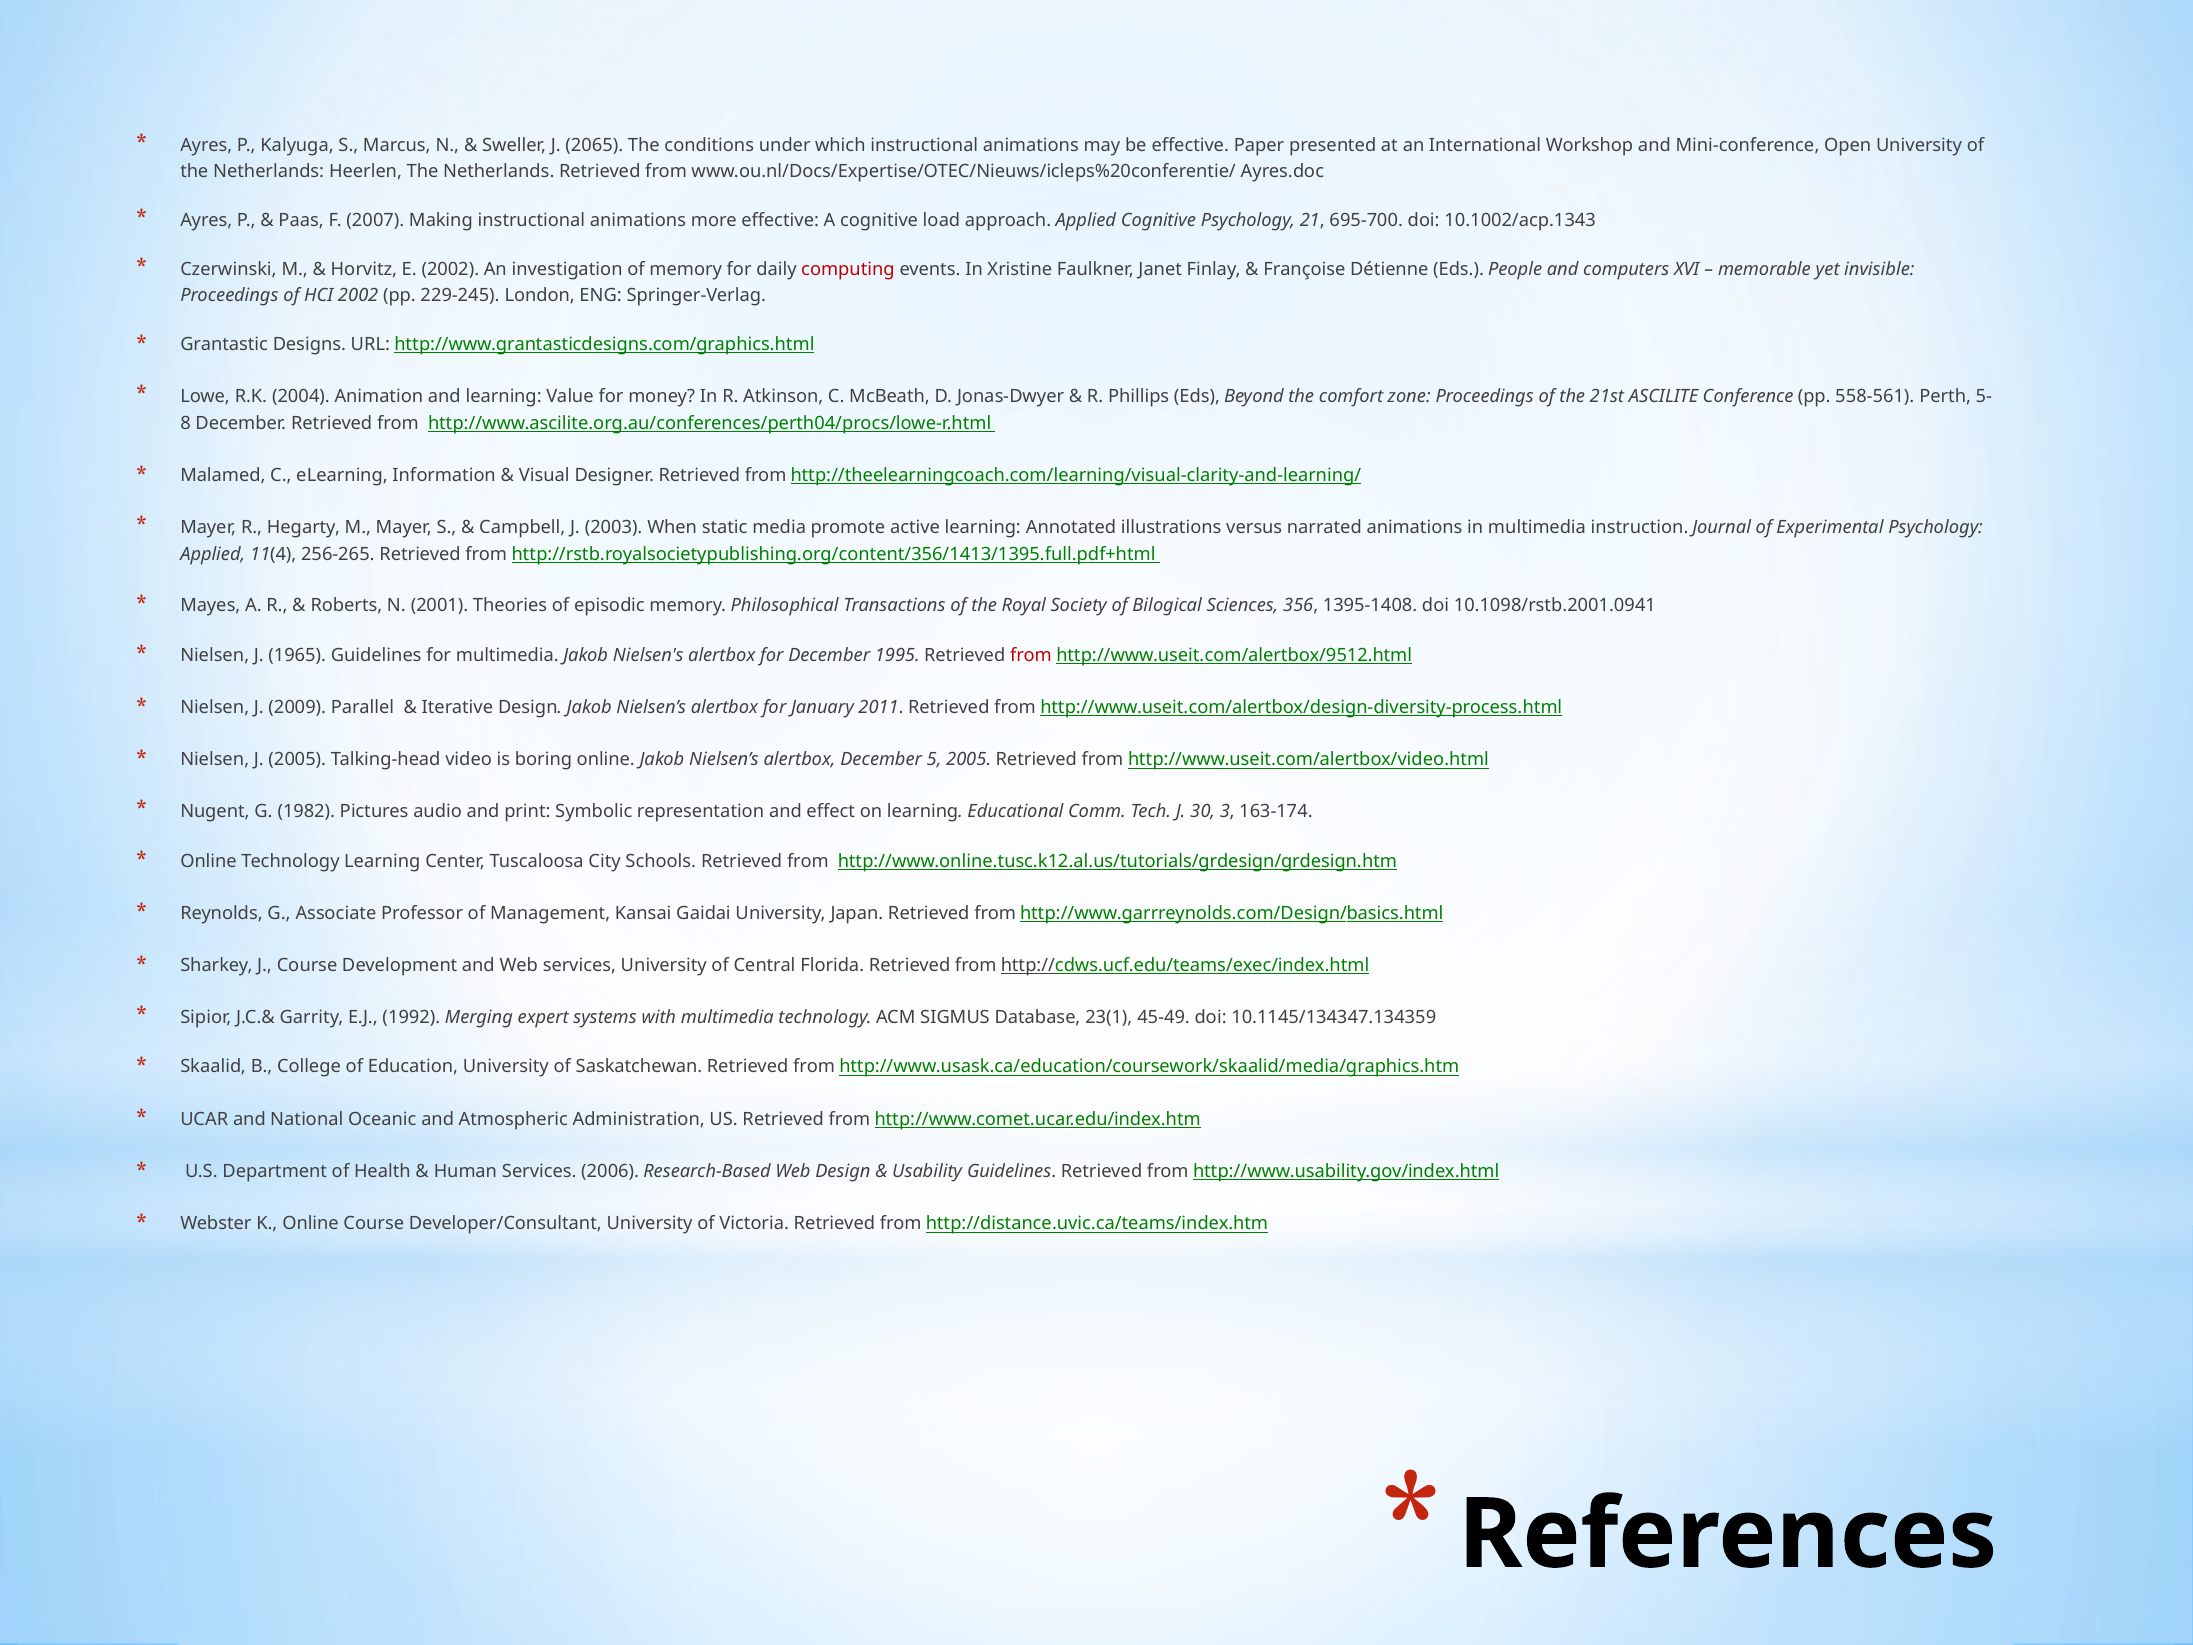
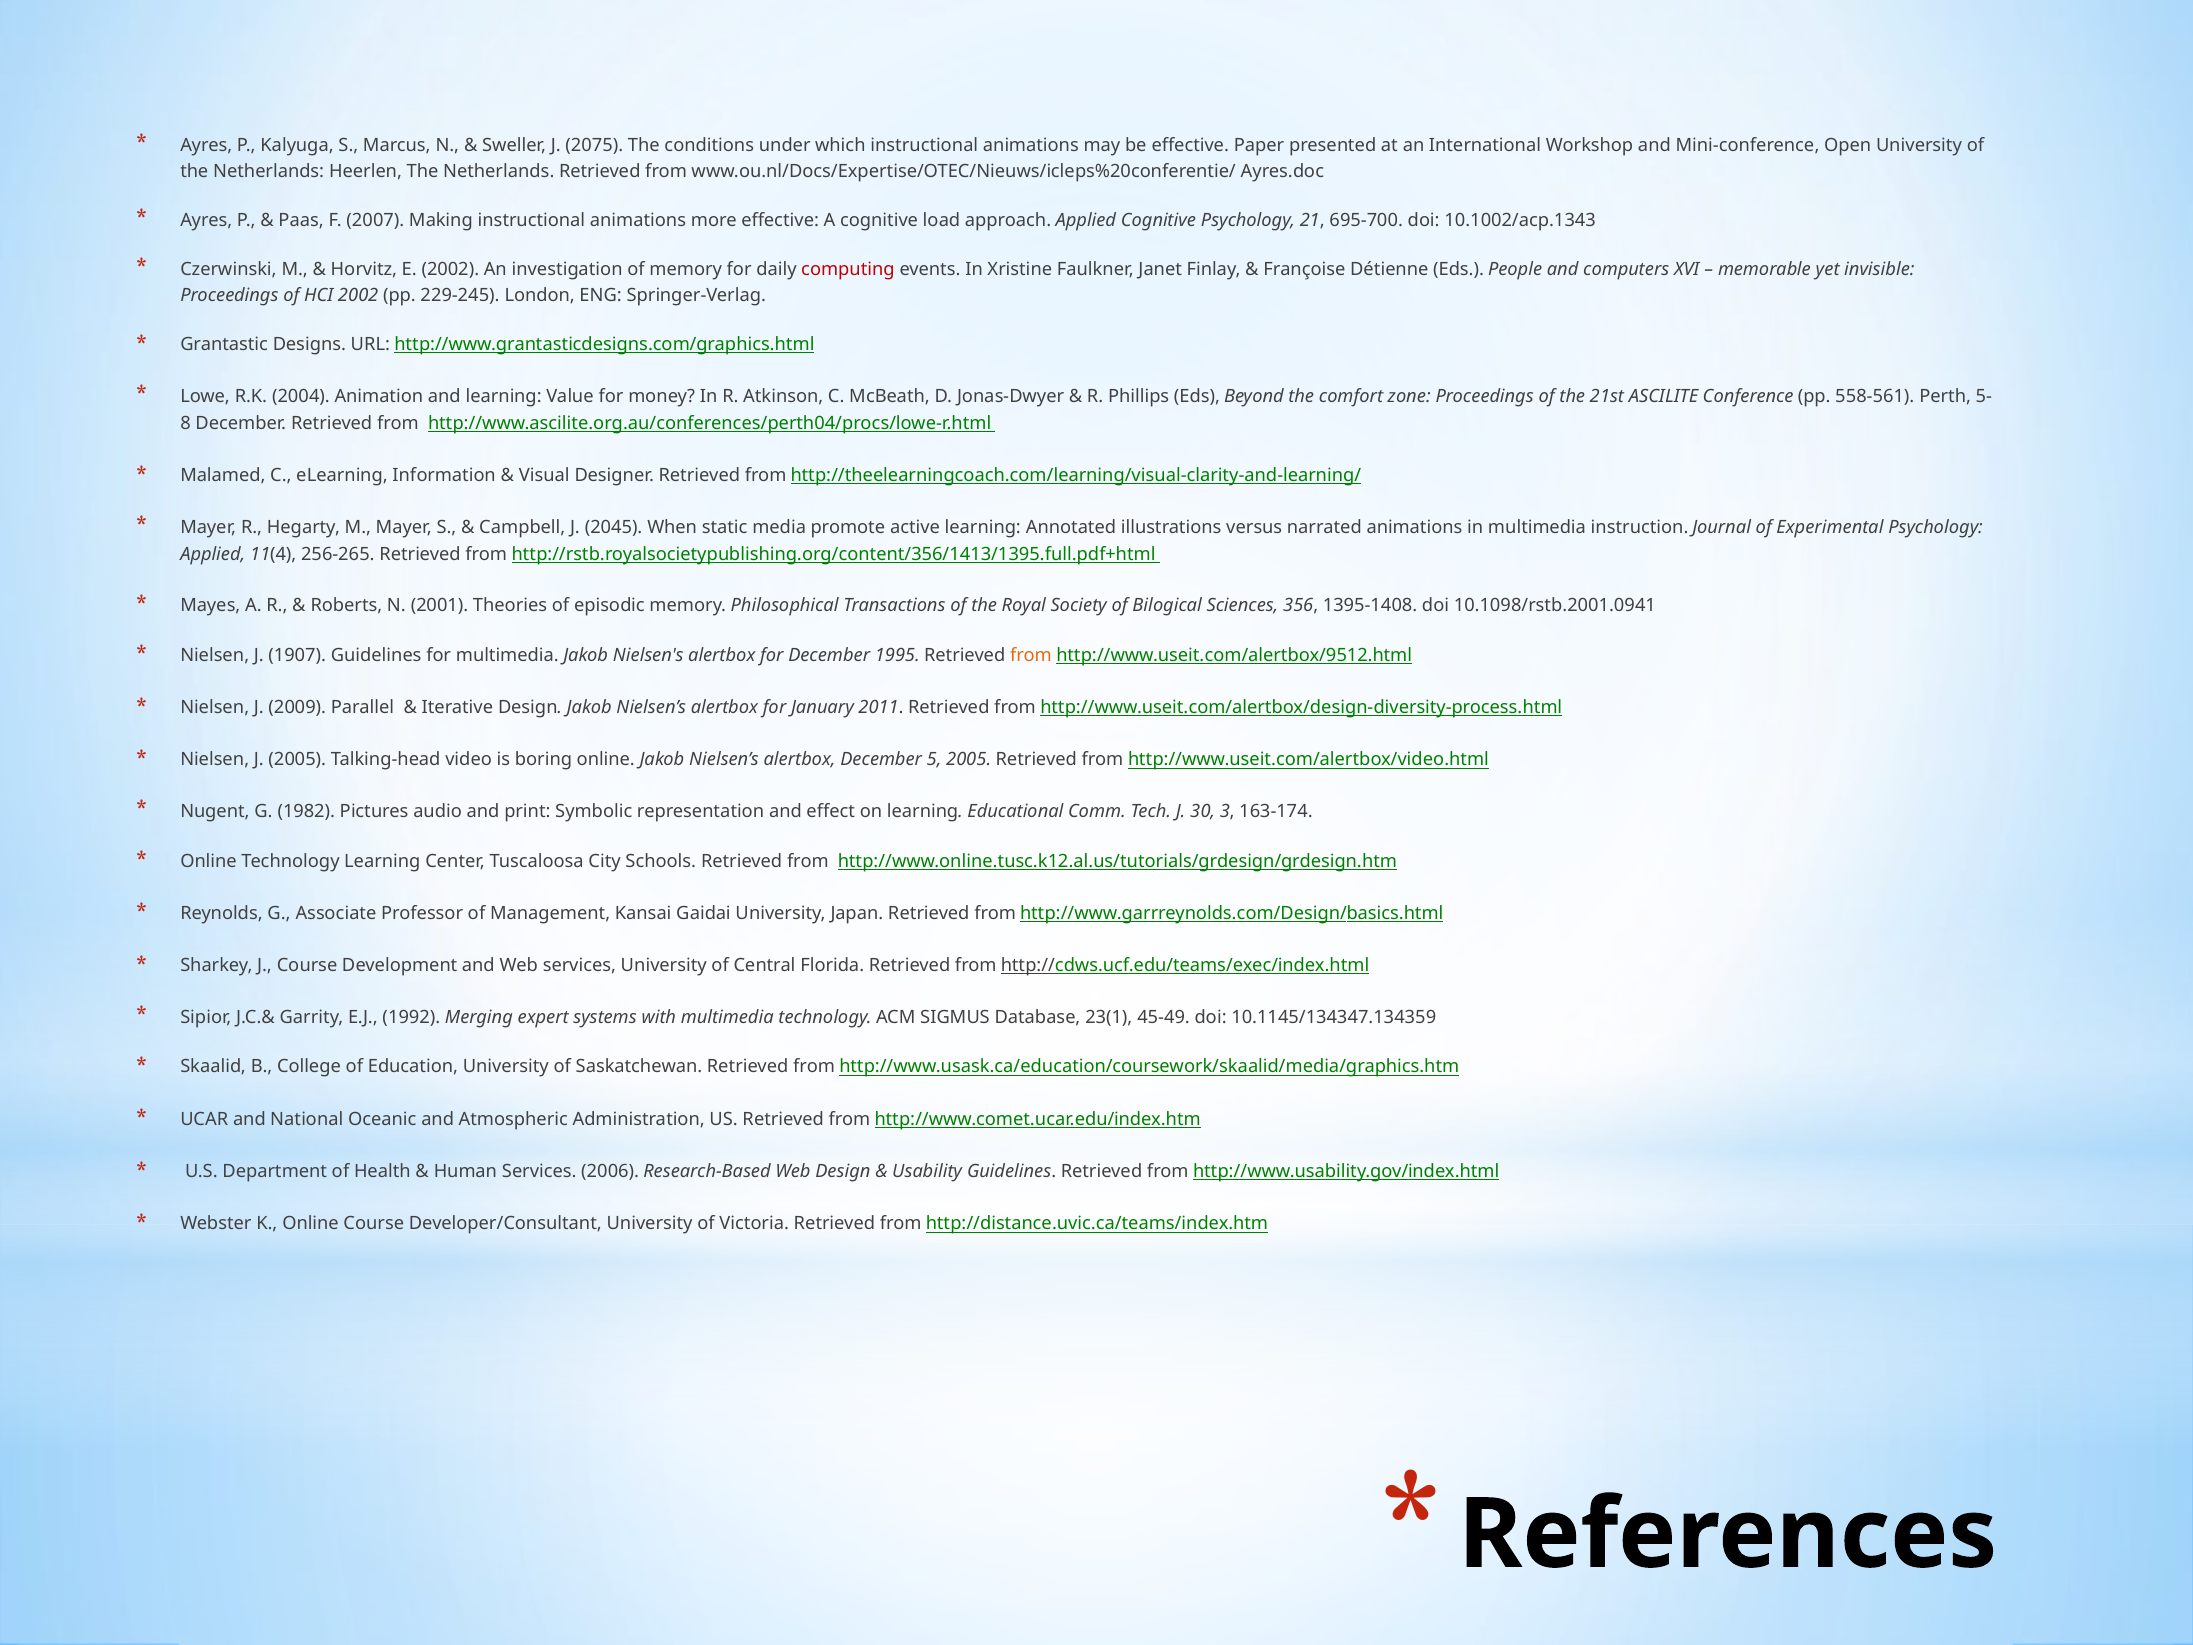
2065: 2065 -> 2075 (594, 145)
2003: 2003 -> 2045 (614, 527)
1965: 1965 -> 1907 (297, 655)
from colour: red -> orange (1031, 655)
